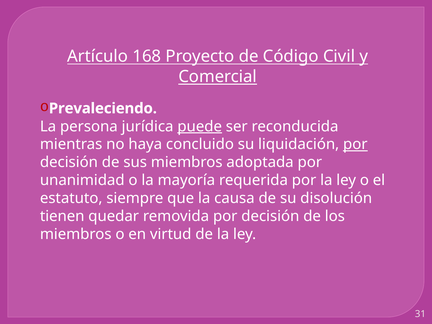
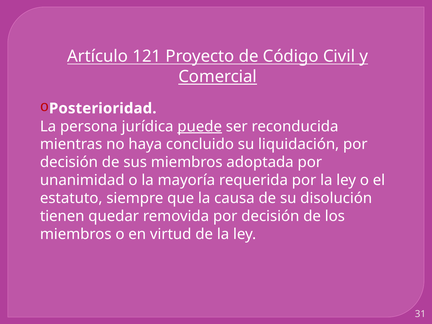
168: 168 -> 121 (147, 56)
Prevaleciendo: Prevaleciendo -> Posterioridad (103, 108)
por underline: present -> none (355, 144)
